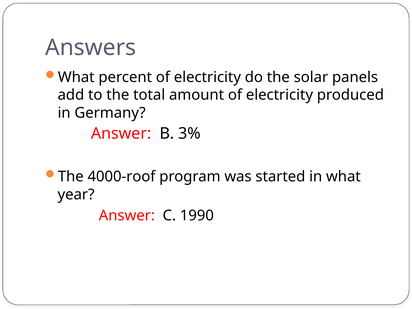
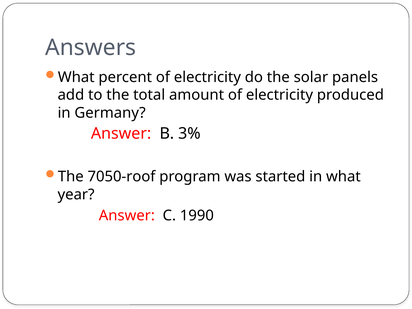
4000-roof: 4000-roof -> 7050-roof (122, 177)
